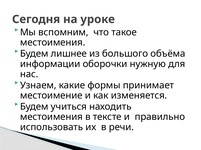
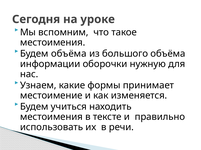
Будем лишнее: лишнее -> объёма (69, 54)
